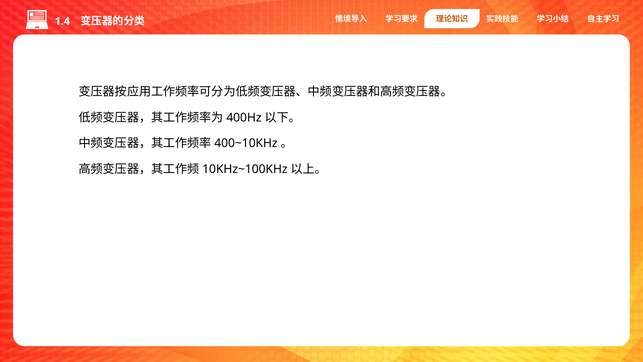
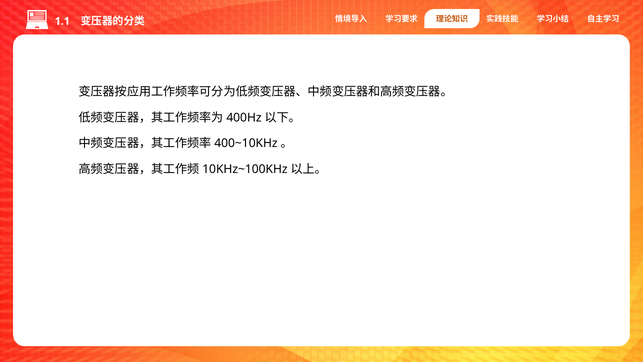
1.4: 1.4 -> 1.1 (62, 21)
